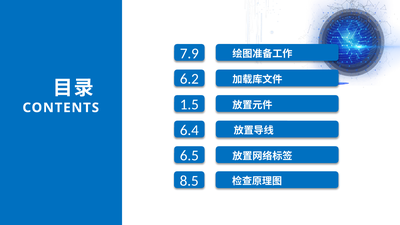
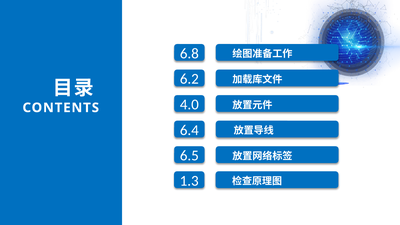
7.9: 7.9 -> 6.8 (189, 53)
1.5: 1.5 -> 4.0 (189, 105)
8.5: 8.5 -> 1.3 (189, 181)
